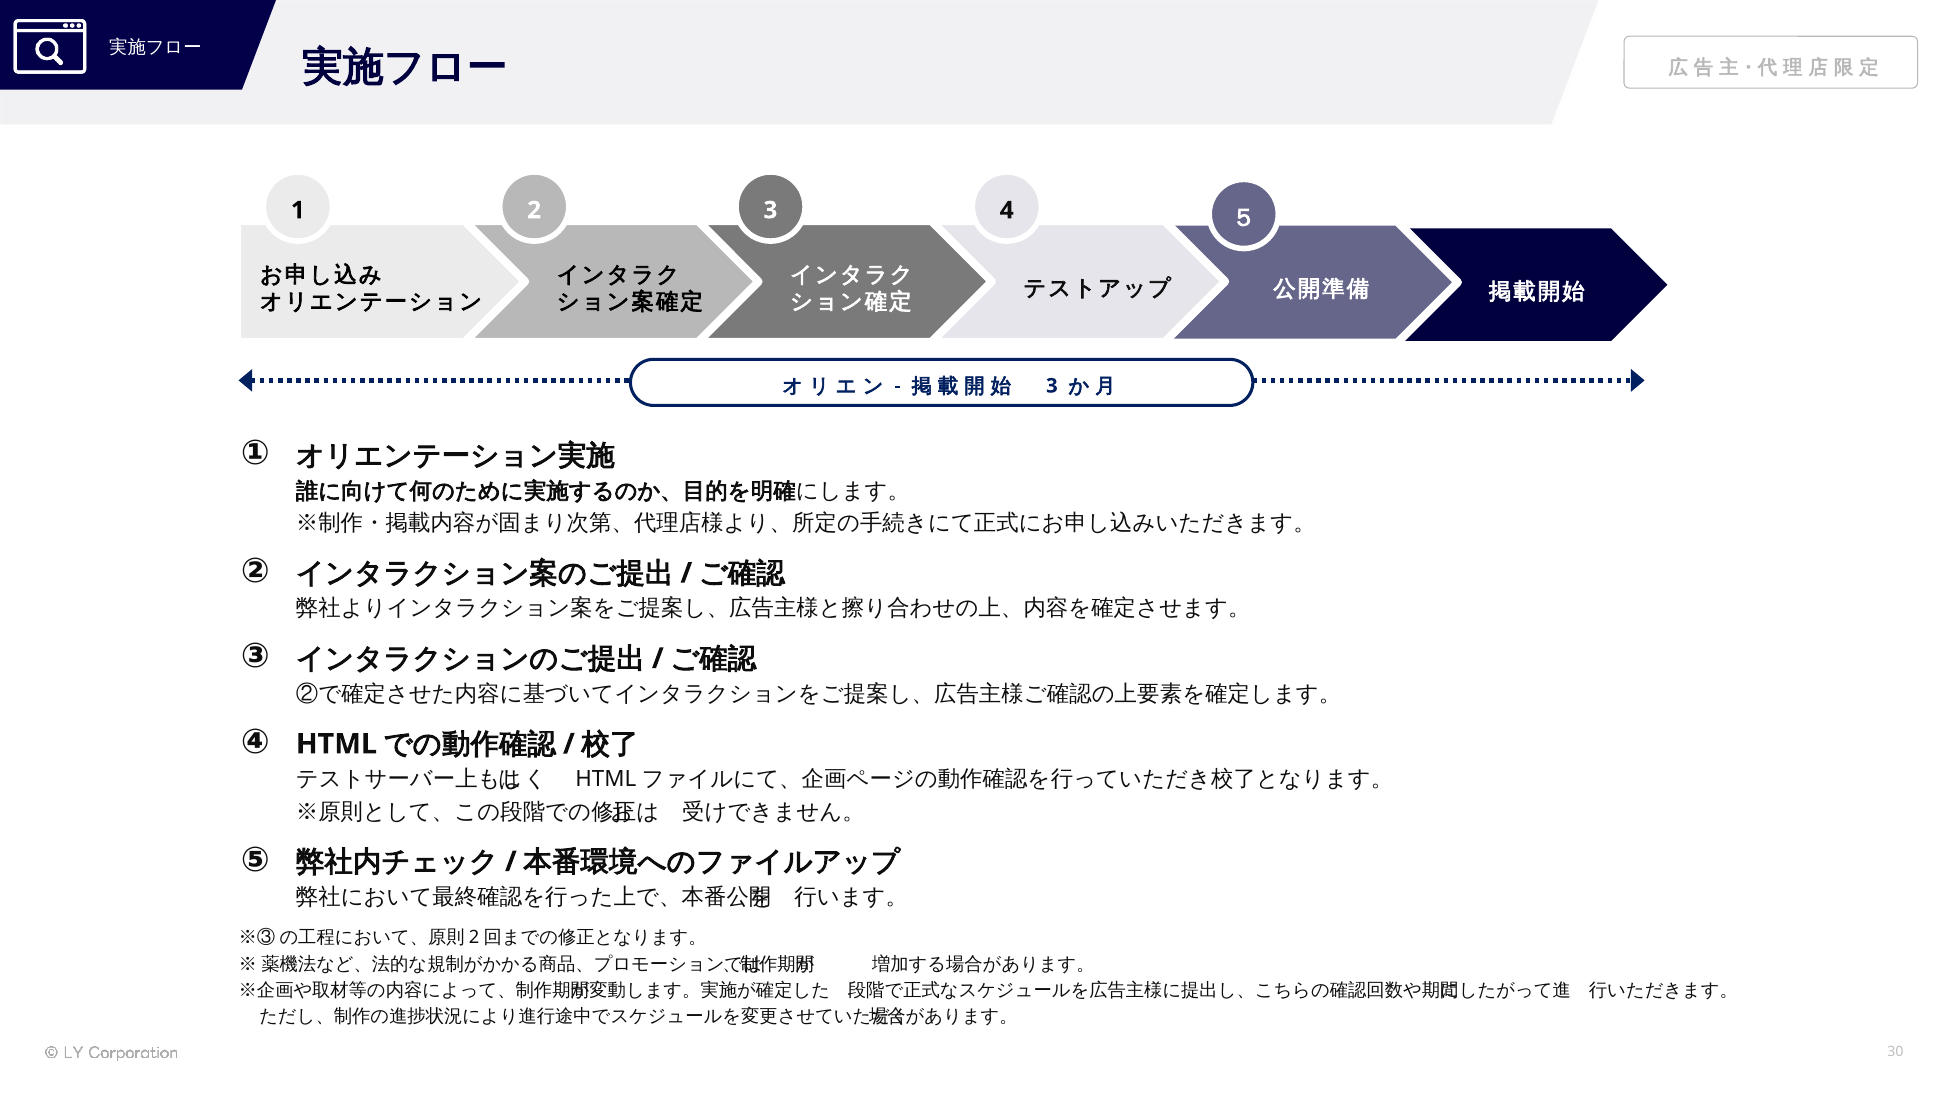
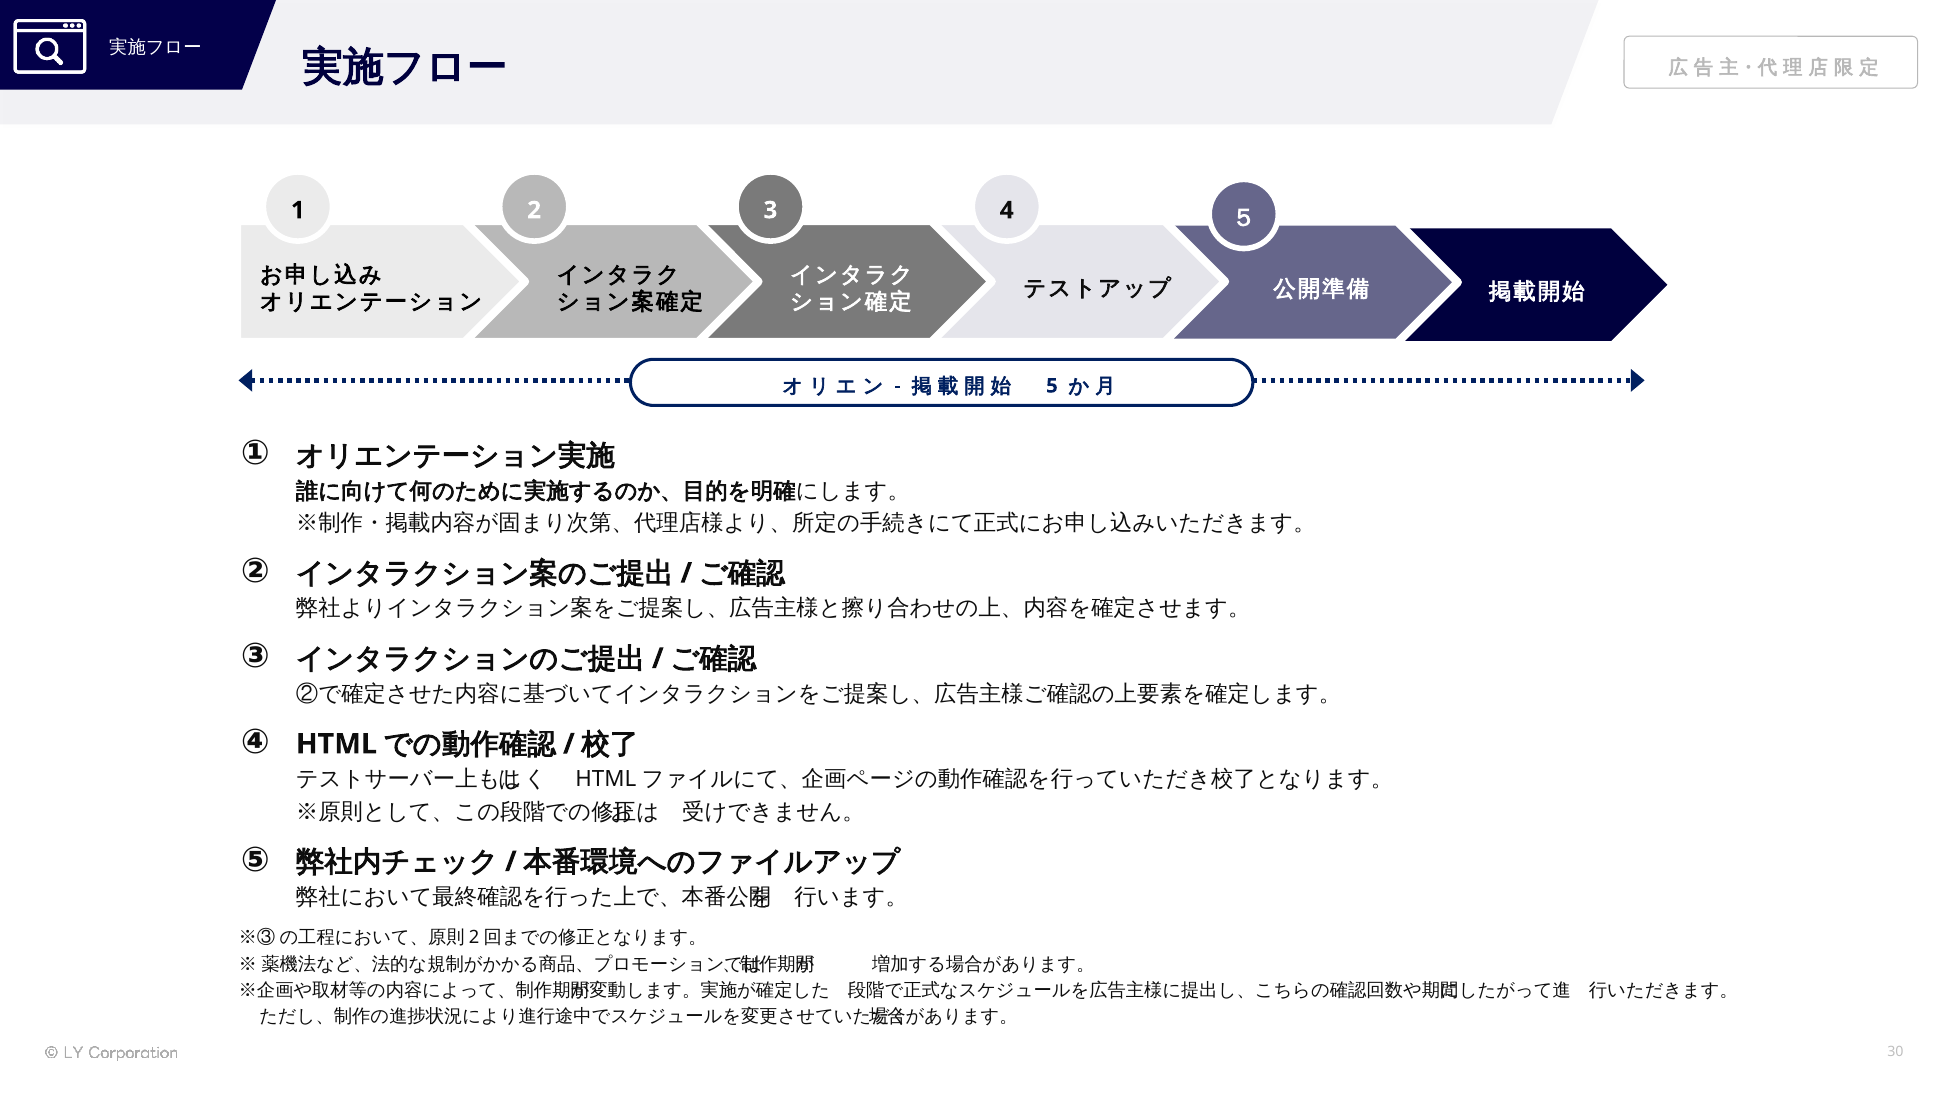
3: 3 -> 5 (1052, 386)
